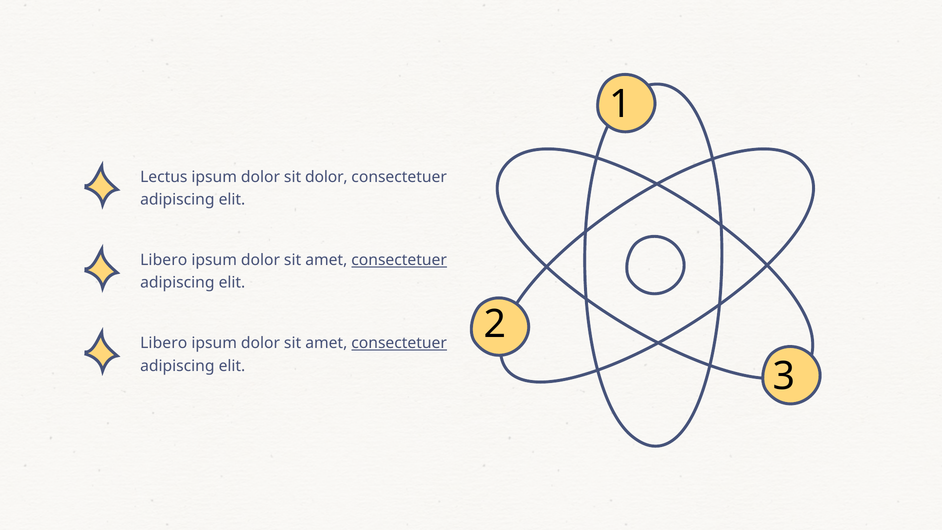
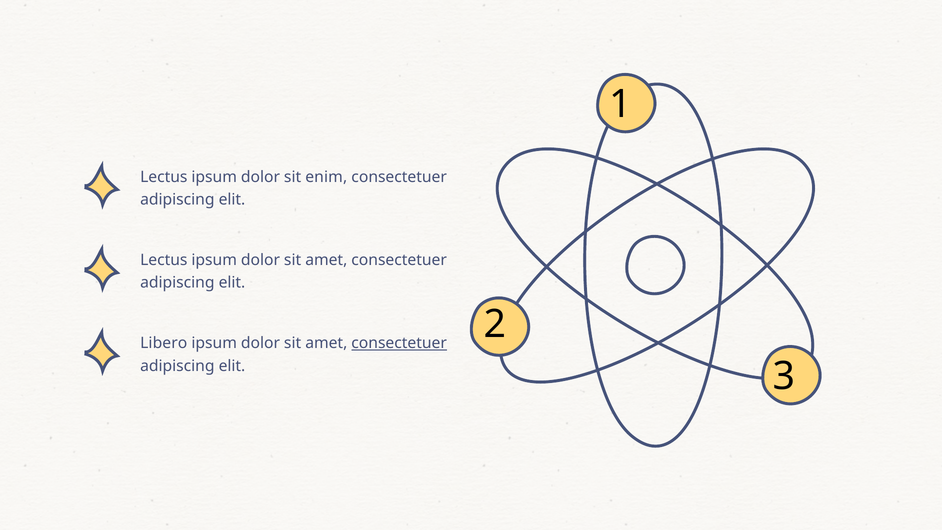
sit dolor: dolor -> enim (326, 177)
Libero: Libero -> Lectus (164, 260)
consectetuer underline: present -> none (399, 260)
